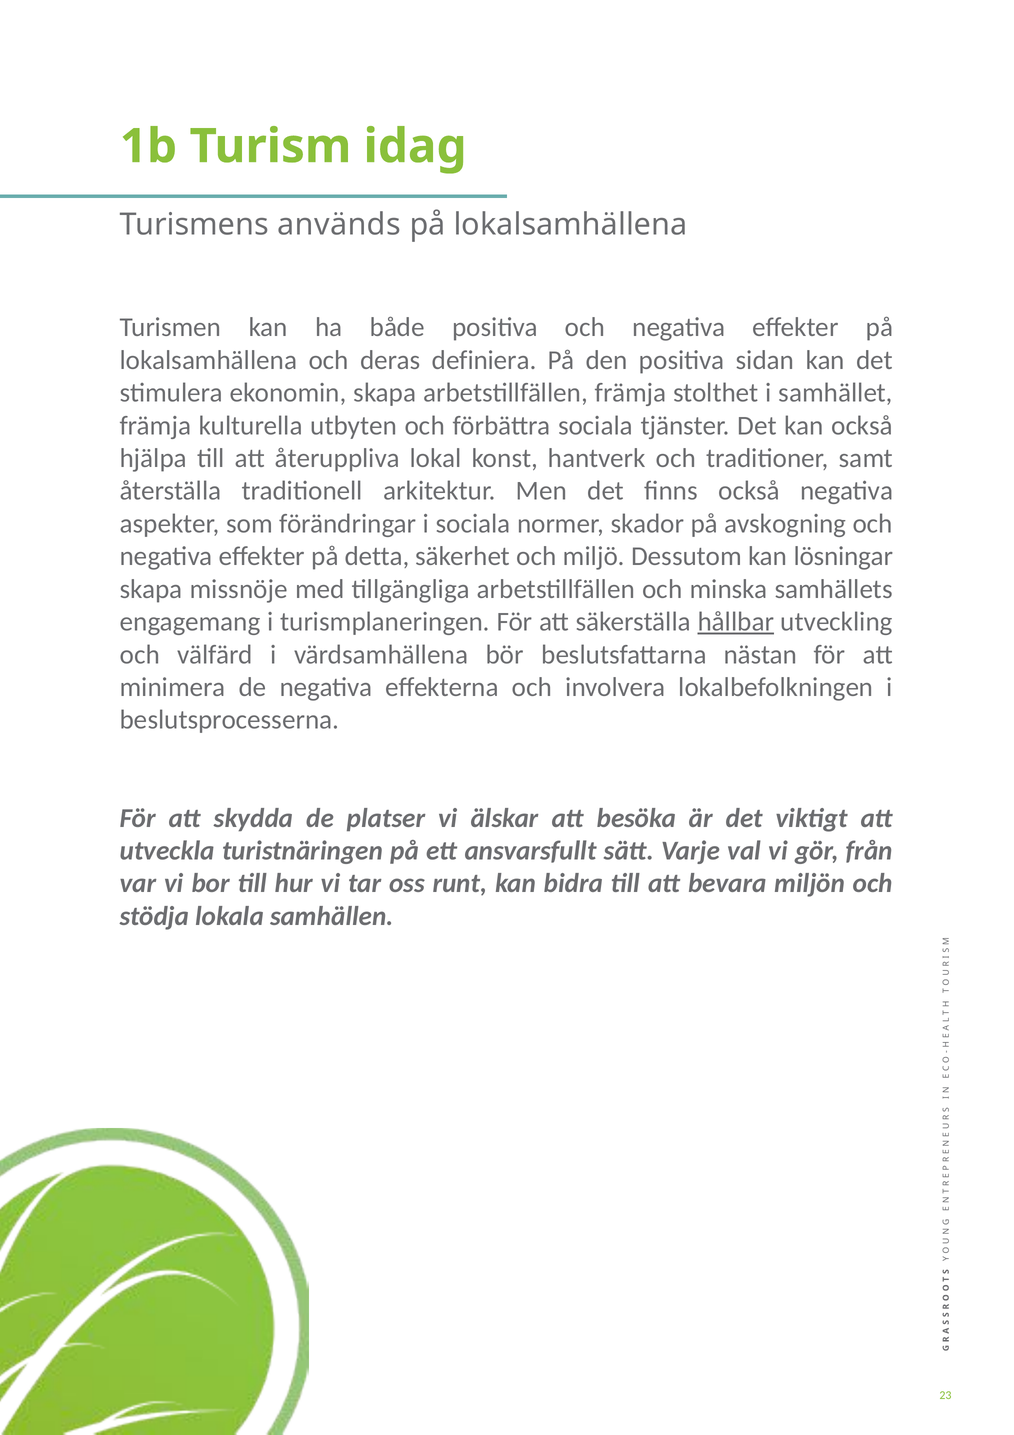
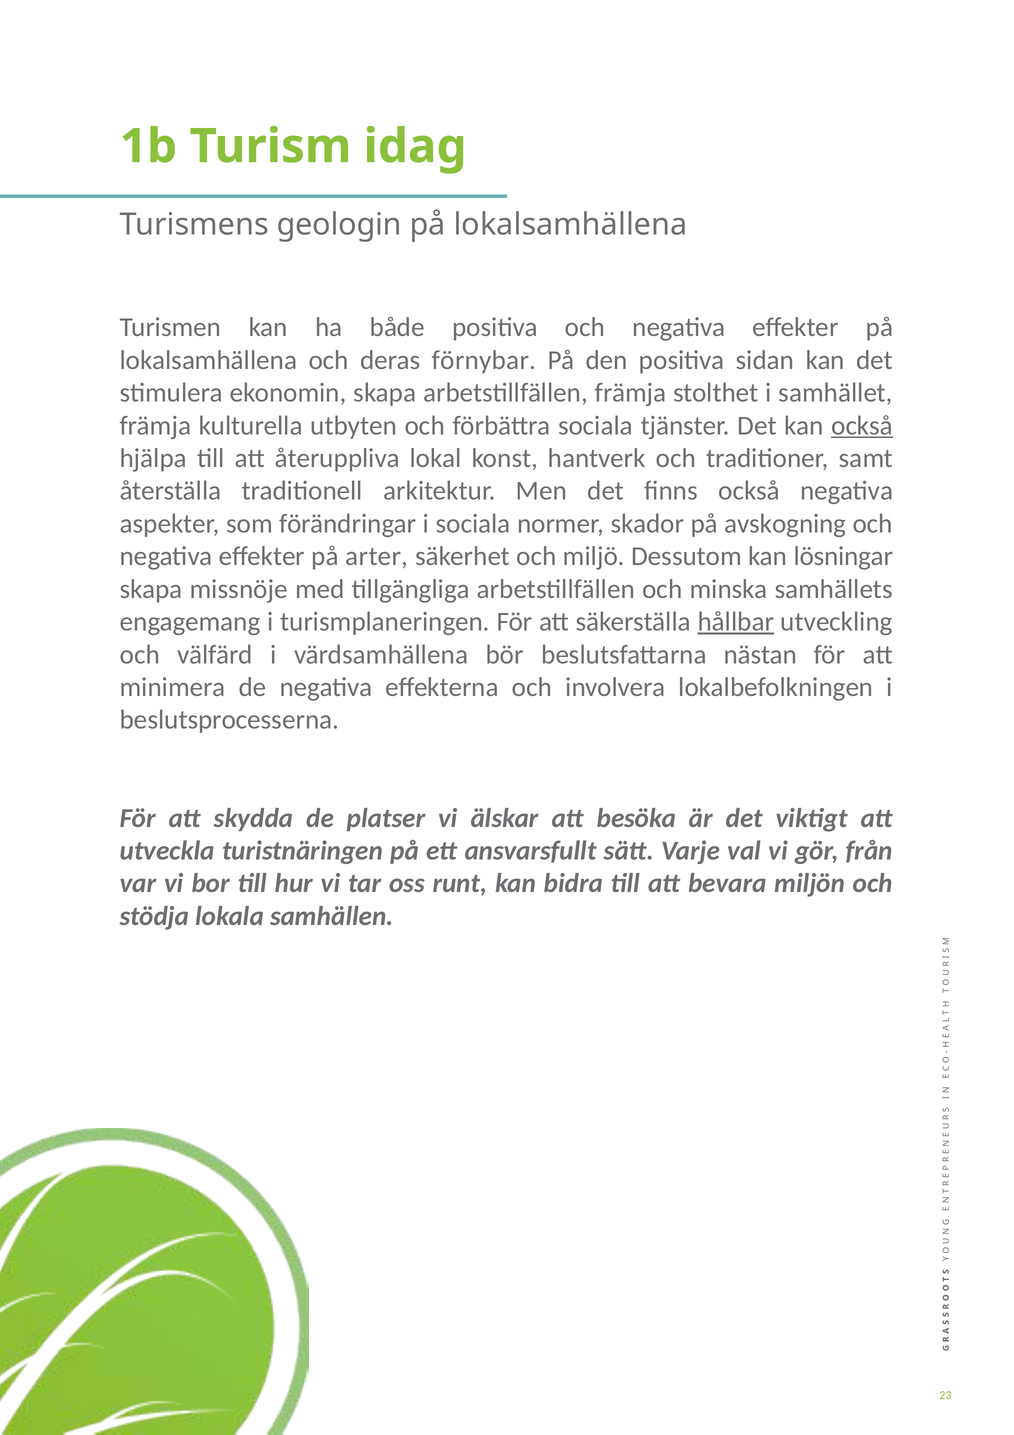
används: används -> geologin (339, 225)
definiera: definiera -> förnybar (484, 360)
också underline: none -> present (862, 425)
detta: detta -> arter (377, 556)
